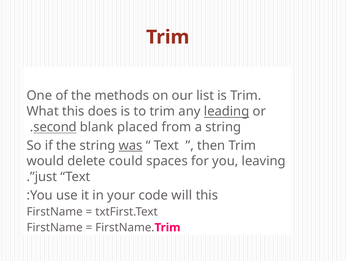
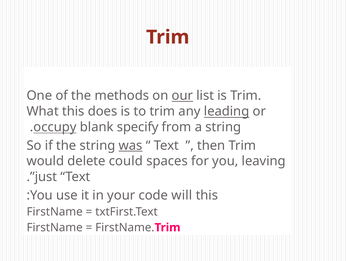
our underline: none -> present (182, 95)
second: second -> occupy (55, 127)
placed: placed -> specify (138, 127)
